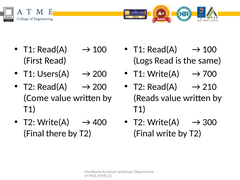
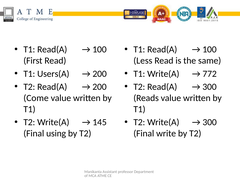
Logs: Logs -> Less (143, 61)
700: 700 -> 772 (210, 74)
210: 210 -> 300 (210, 87)
400: 400 -> 145 (100, 122)
there: there -> using (56, 134)
